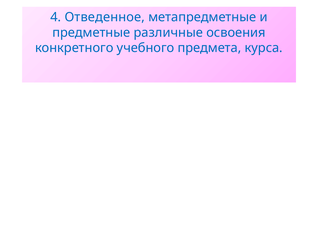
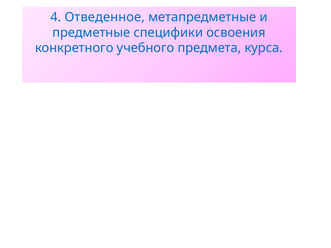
различные: различные -> специфики (168, 33)
